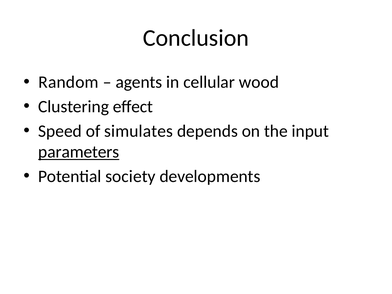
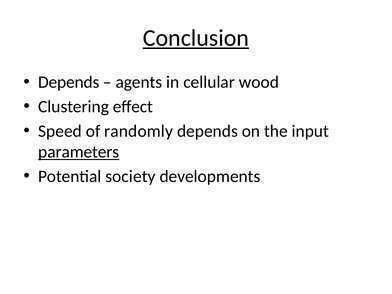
Conclusion underline: none -> present (196, 38)
Random: Random -> Depends (69, 82)
simulates: simulates -> randomly (139, 131)
